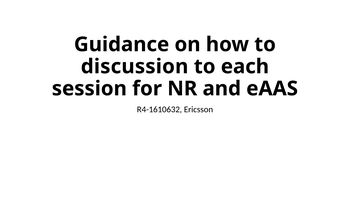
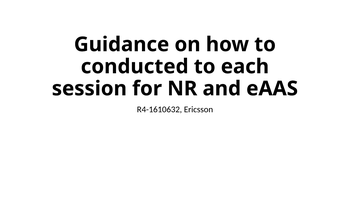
discussion: discussion -> conducted (135, 66)
